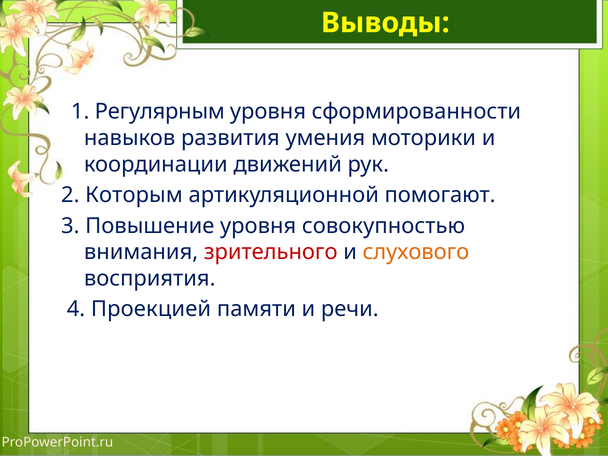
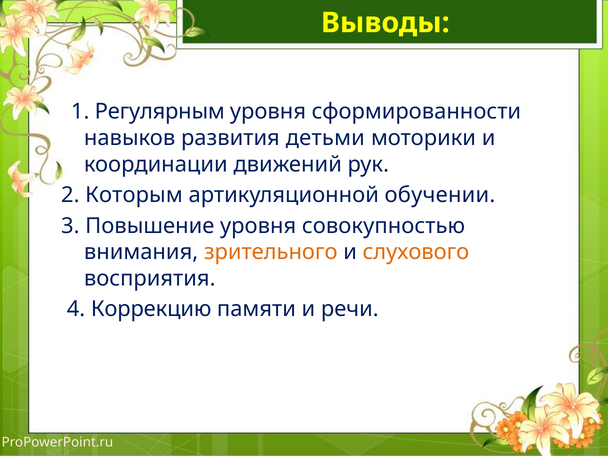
умения: умения -> детьми (325, 138)
помогают: помогают -> обучении (440, 195)
зрительного colour: red -> orange (271, 252)
Проекцией: Проекцией -> Коррекцию (151, 309)
